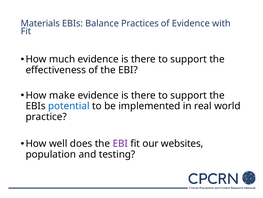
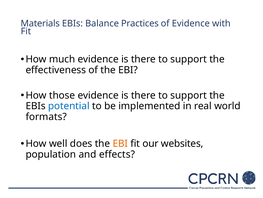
make: make -> those (62, 95)
practice: practice -> formats (46, 116)
EBI colour: purple -> orange (120, 143)
testing: testing -> effects (117, 154)
